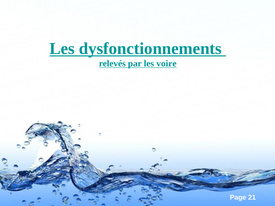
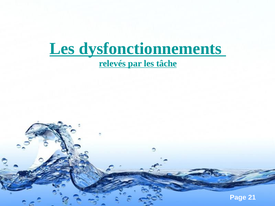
voire: voire -> tâche (167, 64)
